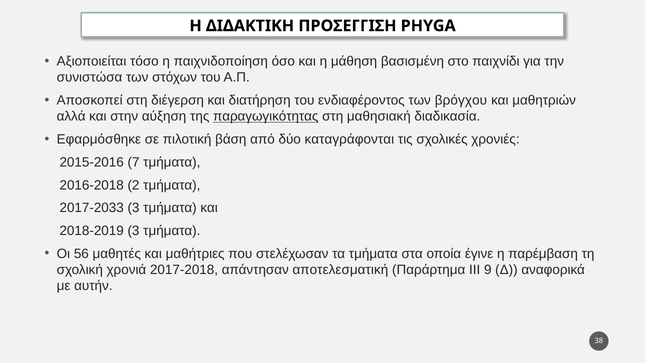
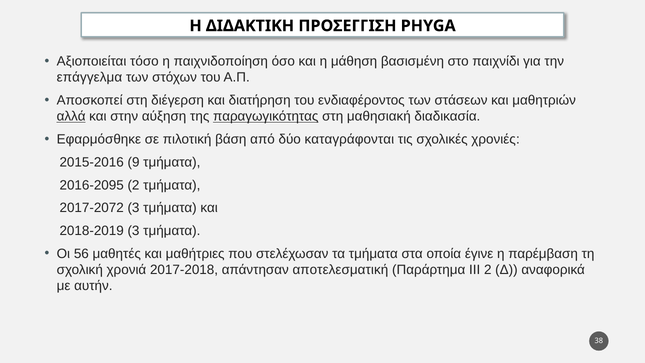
συνιστώσα: συνιστώσα -> επάγγελμα (89, 77)
βρόγχου: βρόγχου -> στάσεων (461, 100)
αλλά underline: none -> present (71, 116)
7: 7 -> 9 (134, 162)
2016-2018: 2016-2018 -> 2016-2095 (92, 185)
2017-2033: 2017-2033 -> 2017-2072 (92, 208)
III 9: 9 -> 2 (488, 270)
